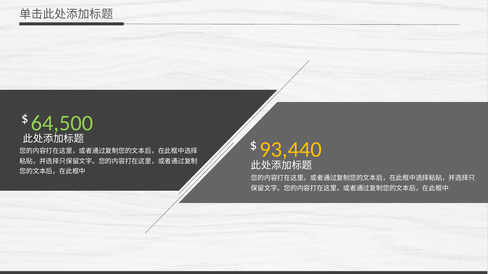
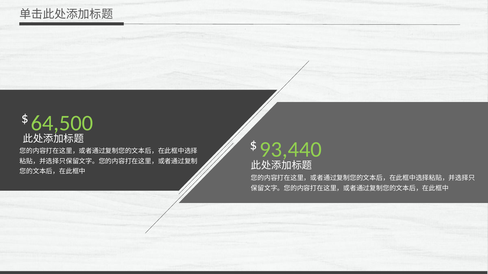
93,440 colour: yellow -> light green (291, 150)
